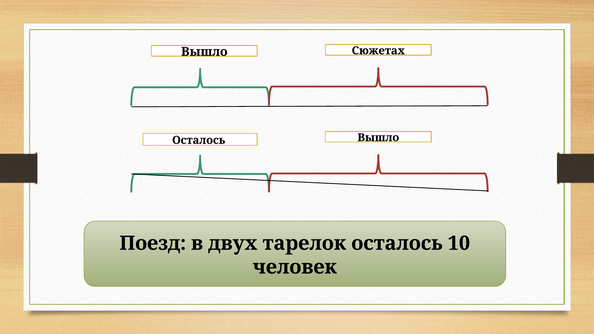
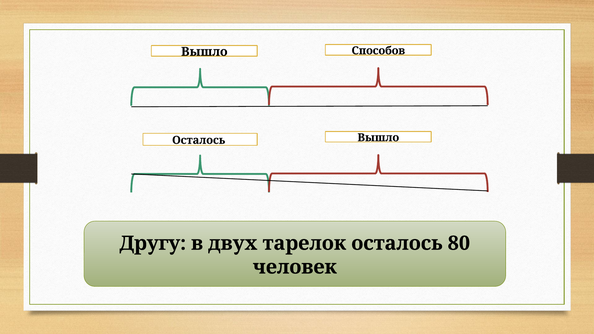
Сюжетах: Сюжетах -> Способов (378, 51)
Поезд: Поезд -> Другу (153, 243)
10: 10 -> 80 (459, 243)
